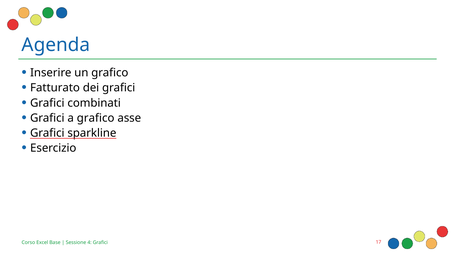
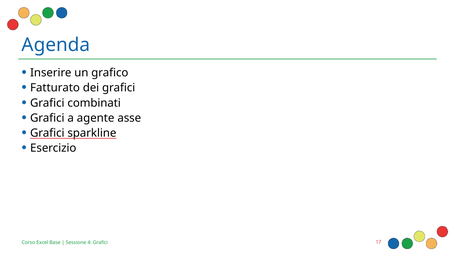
a grafico: grafico -> agente (96, 118)
